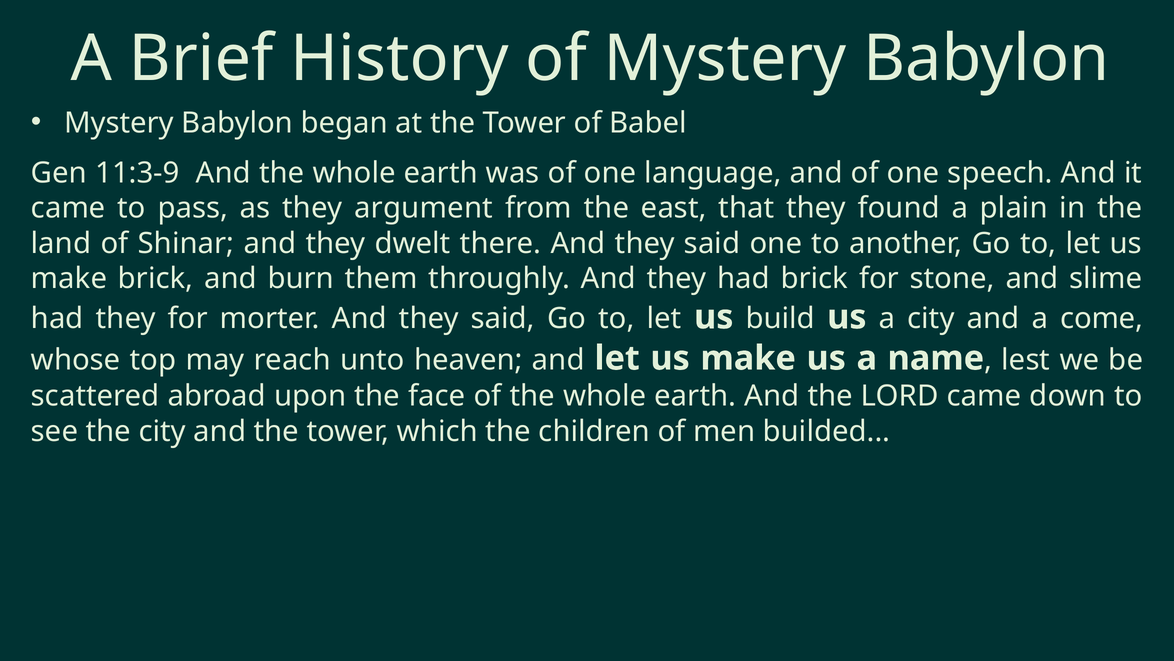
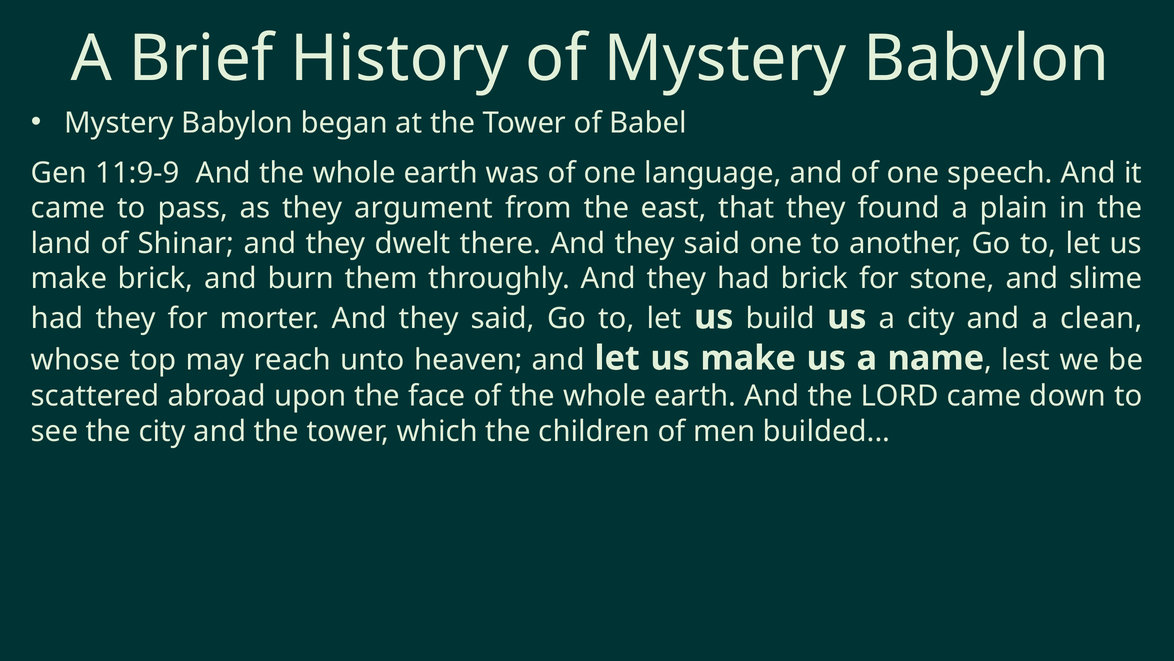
11:3-9: 11:3-9 -> 11:9-9 (137, 173)
come: come -> clean (1101, 318)
